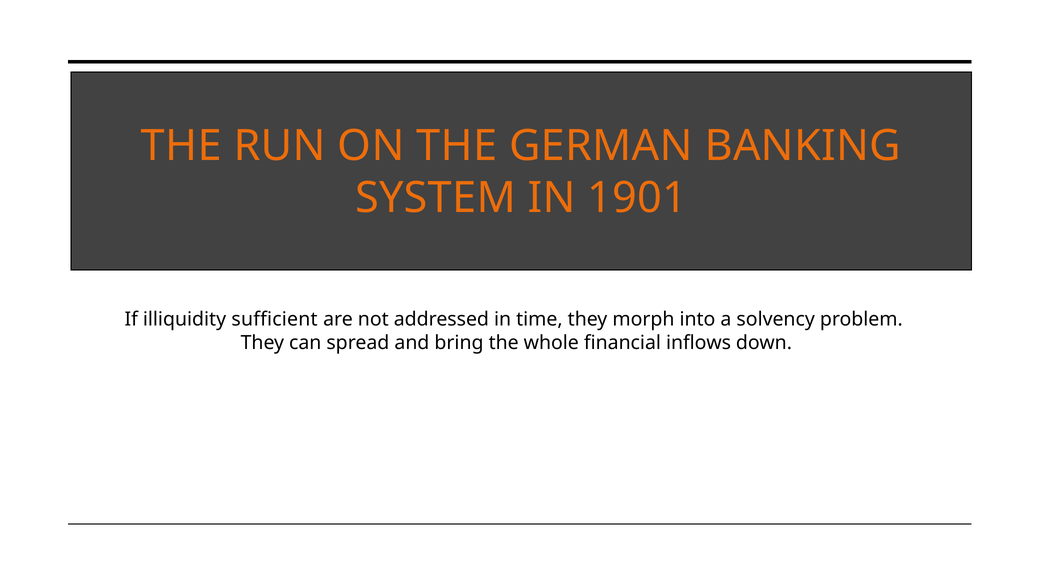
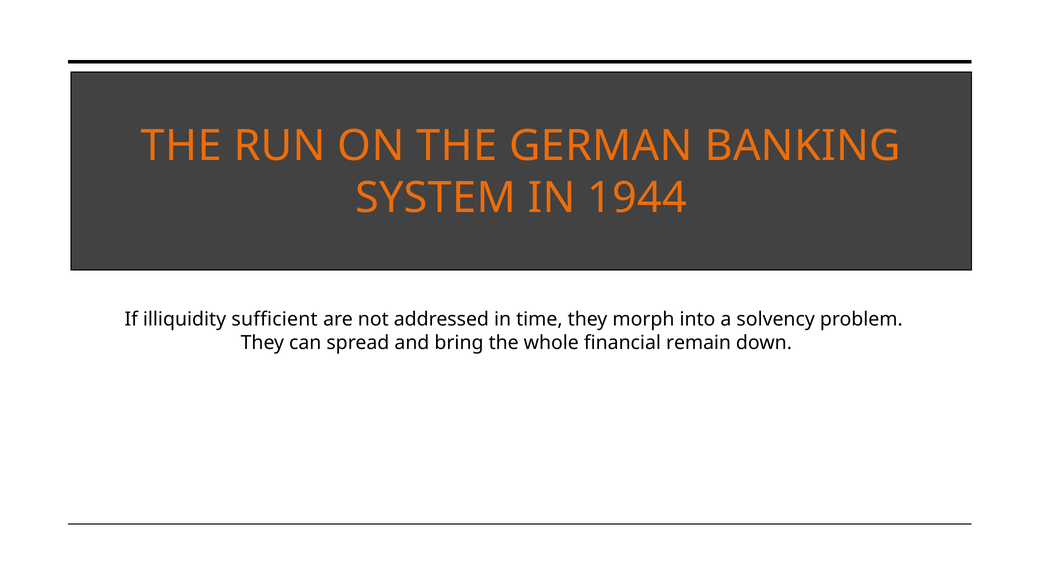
1901: 1901 -> 1944 (637, 198)
inflows: inflows -> remain (699, 343)
